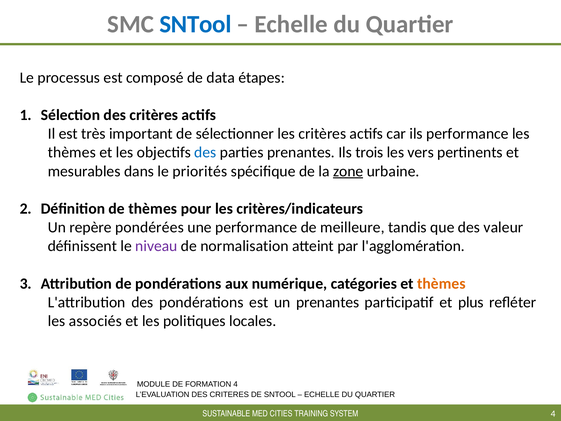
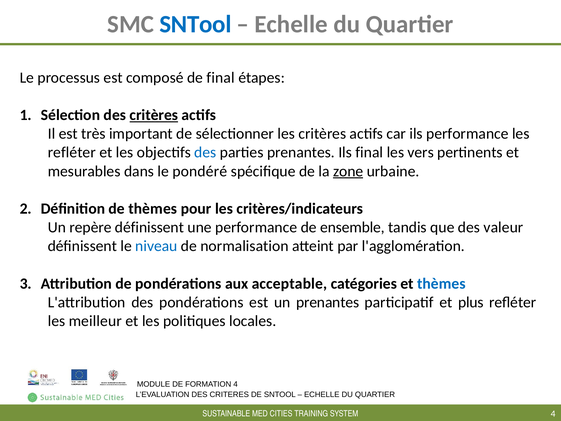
de data: data -> final (221, 78)
critères underline: none -> present (154, 115)
thèmes: thèmes -> refléter (72, 152)
Ils trois: trois -> final (369, 152)
priorités: priorités -> pondéré (200, 171)
repère pondérées: pondérées -> définissent (149, 227)
meilleure: meilleure -> ensemble (353, 227)
niveau colour: purple -> blue (156, 246)
numérique: numérique -> acceptable (289, 283)
thèmes colour: orange -> blue (441, 283)
associés: associés -> meilleur (95, 321)
